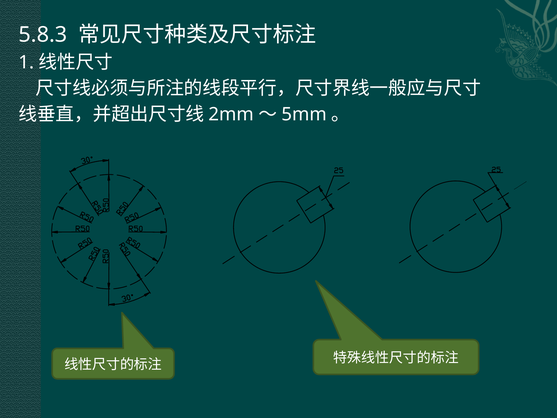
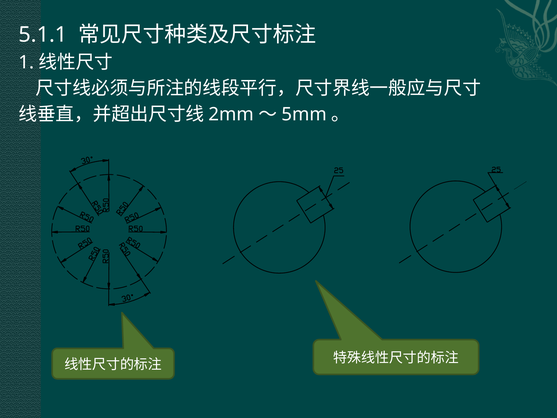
5.8.3: 5.8.3 -> 5.1.1 (43, 35)
